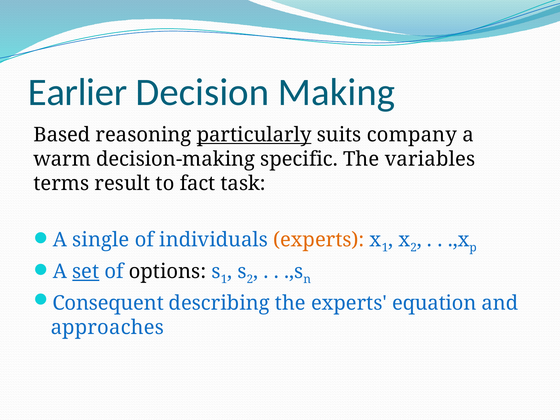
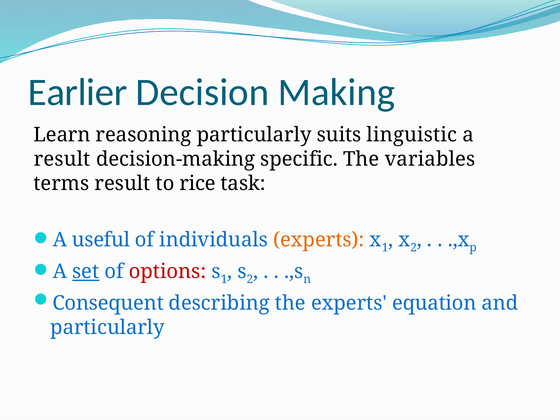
Based: Based -> Learn (62, 135)
particularly underline: present -> none (254, 135)
company: company -> linguistic (412, 135)
warm: warm -> result (62, 159)
fact: fact -> rice (198, 183)
single: single -> useful (101, 240)
options colour: black -> red (168, 272)
approaches: approaches -> particularly (107, 327)
